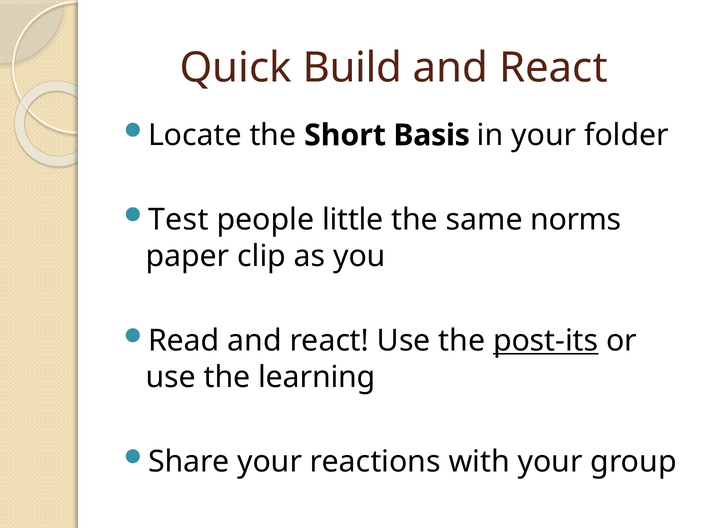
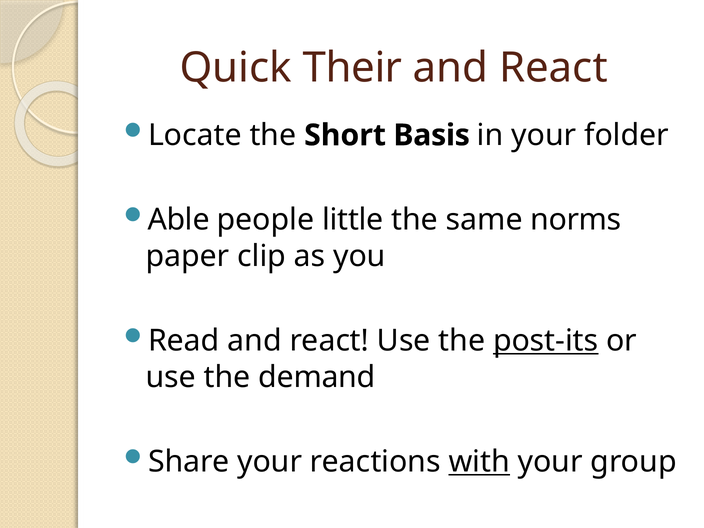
Build: Build -> Their (353, 68)
Test: Test -> Able (179, 220)
learning: learning -> demand (317, 377)
with underline: none -> present (479, 462)
